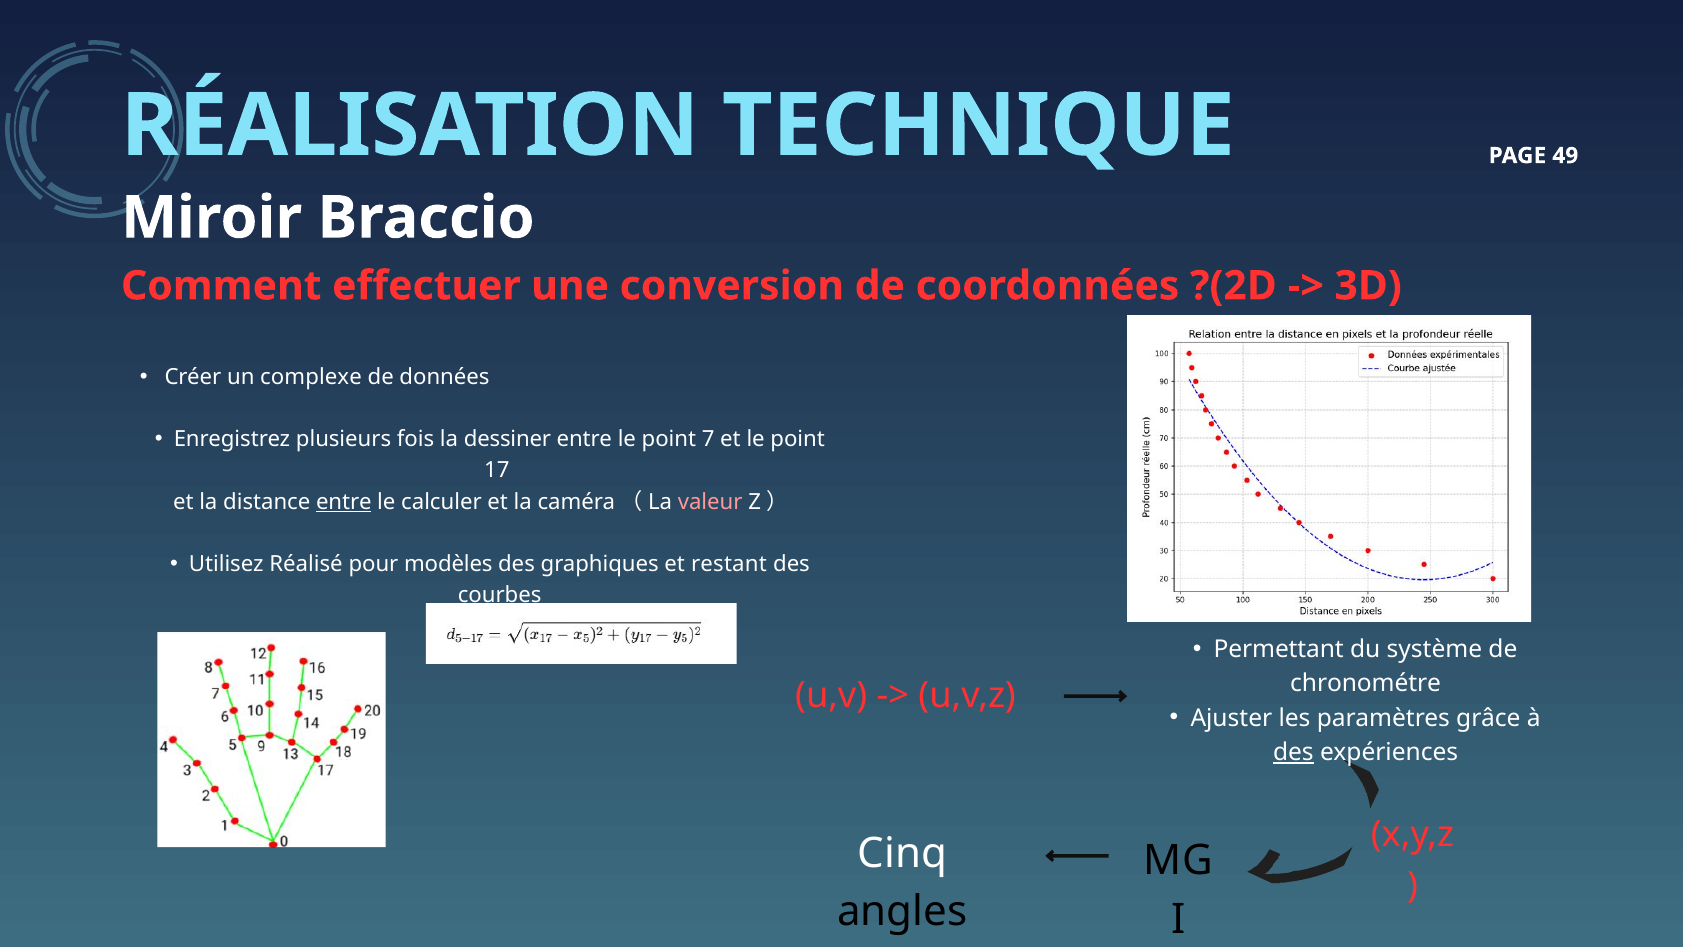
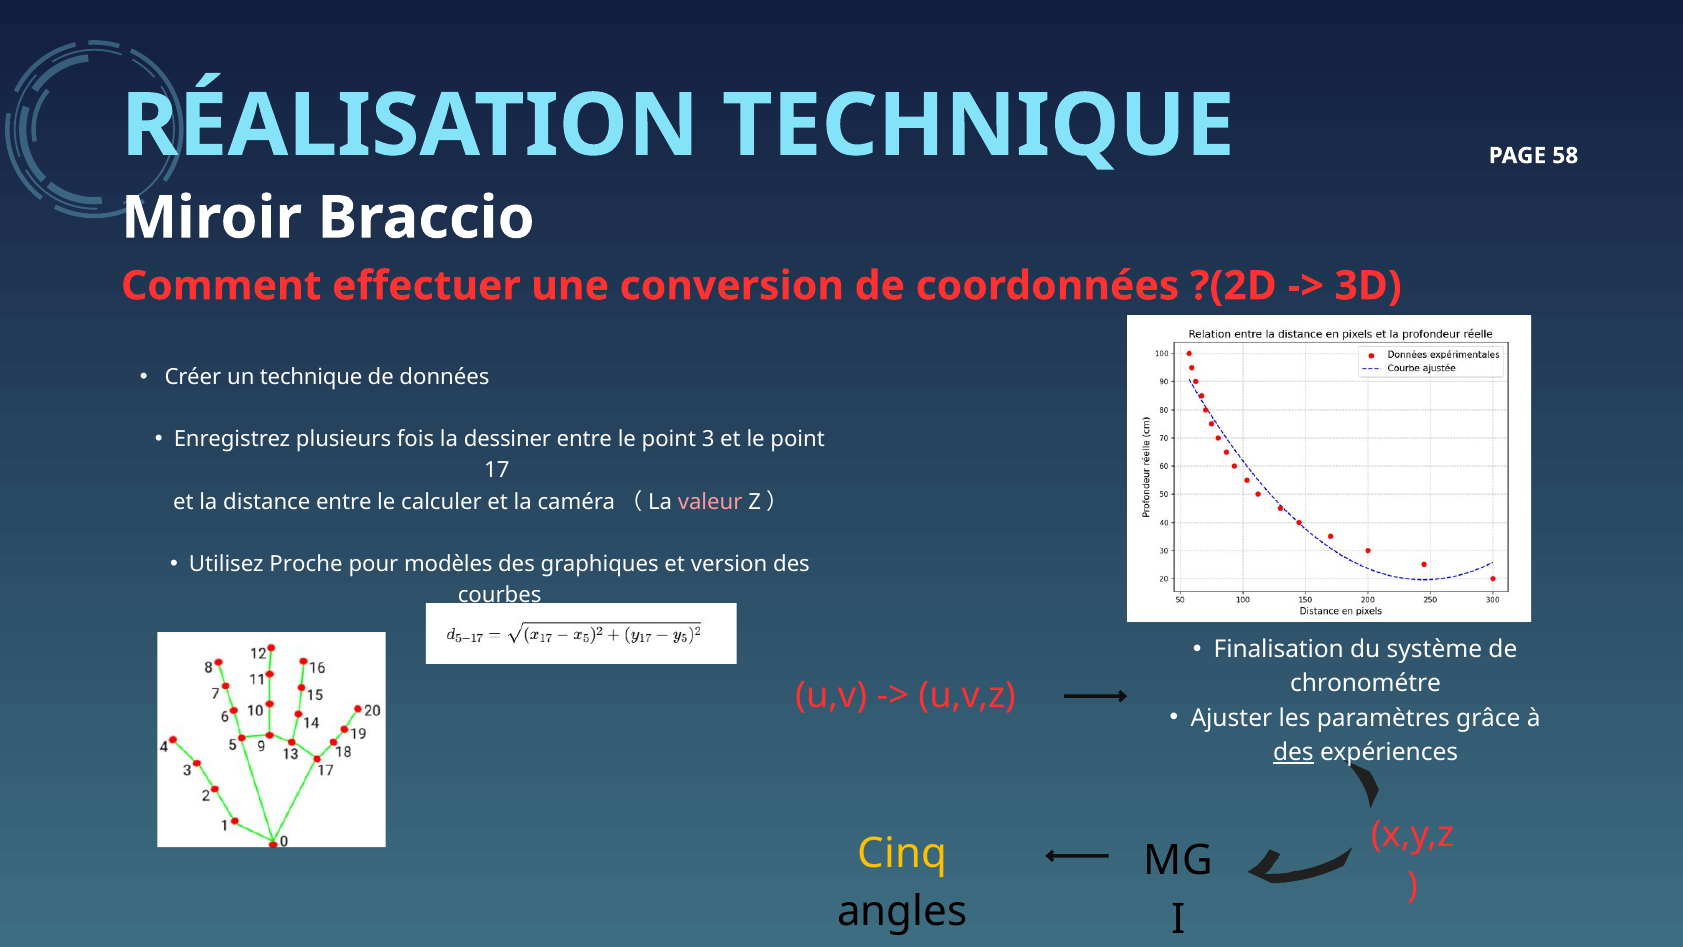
49: 49 -> 58 (1565, 156)
un complexe: complexe -> technique (311, 377)
7: 7 -> 3 (708, 439)
entre underline: present -> none (344, 502)
Réalisé: Réalisé -> Proche (306, 564)
restant: restant -> version (729, 564)
Permettant: Permettant -> Finalisation (1279, 649)
Cinq colour: white -> yellow (903, 853)
